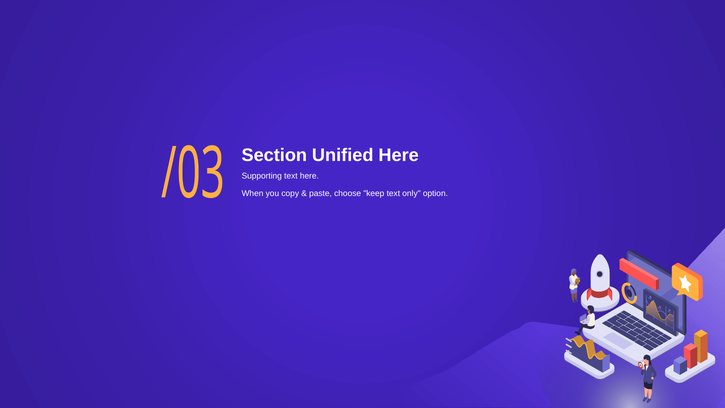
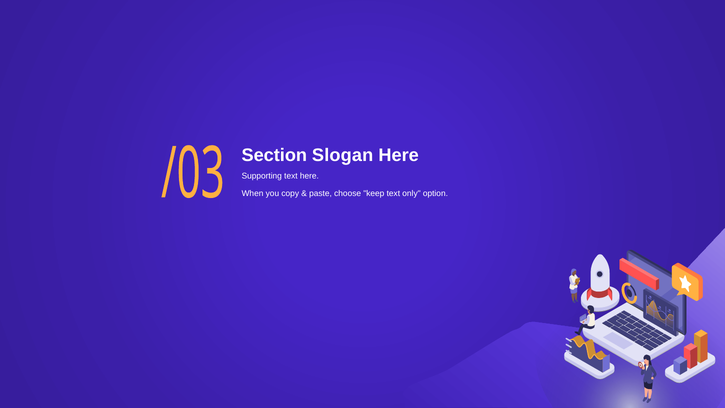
Unified: Unified -> Slogan (343, 155)
